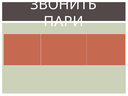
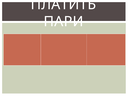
ЗВОНИТЬ: ЗВОНИТЬ -> ПЛАТИТЬ (63, 5)
